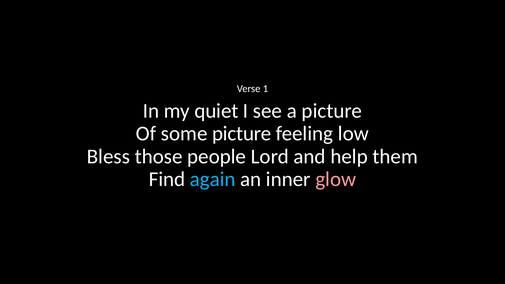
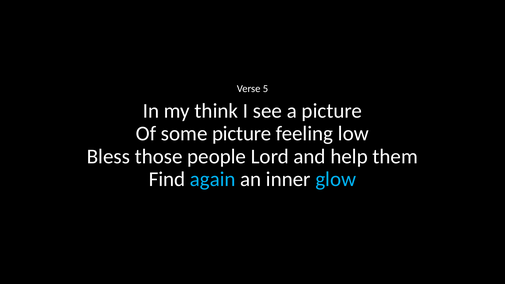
1: 1 -> 5 (265, 89)
quiet: quiet -> think (216, 111)
glow colour: pink -> light blue (336, 179)
